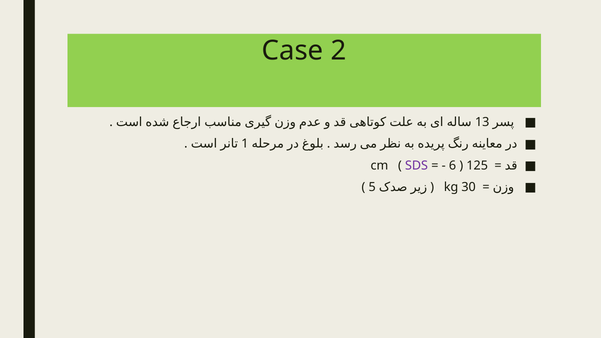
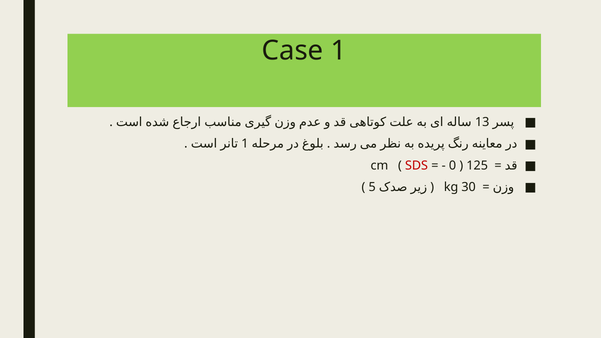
Case 2: 2 -> 1 (339, 51)
SDS colour: purple -> red (417, 165)
6: 6 -> 0 (453, 165)
